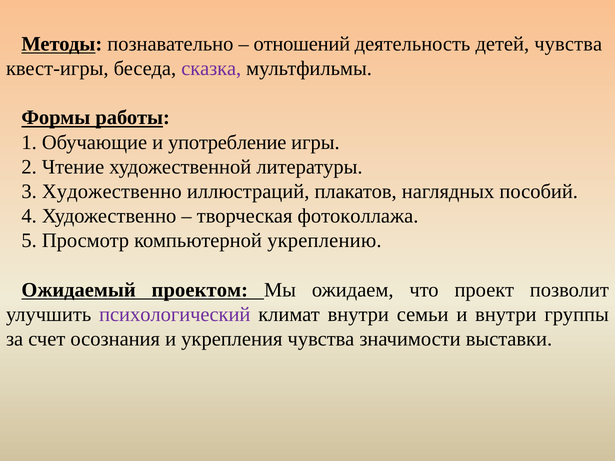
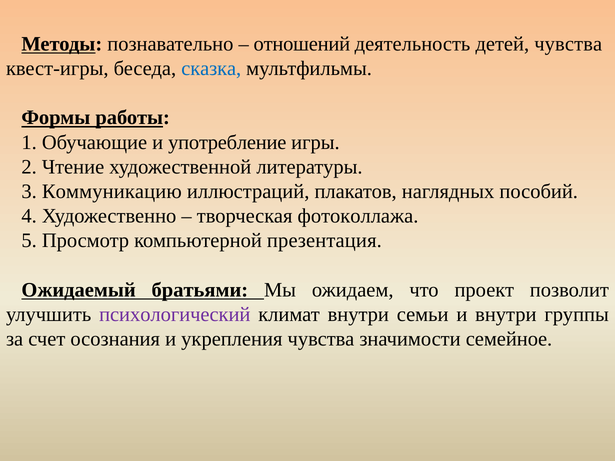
сказка colour: purple -> blue (211, 69)
3 Художественно: Художественно -> Коммуникацию (112, 192)
укреплению: укреплению -> презентация (324, 241)
проектом: проектом -> братьями (200, 290)
выставки: выставки -> семейное (509, 339)
